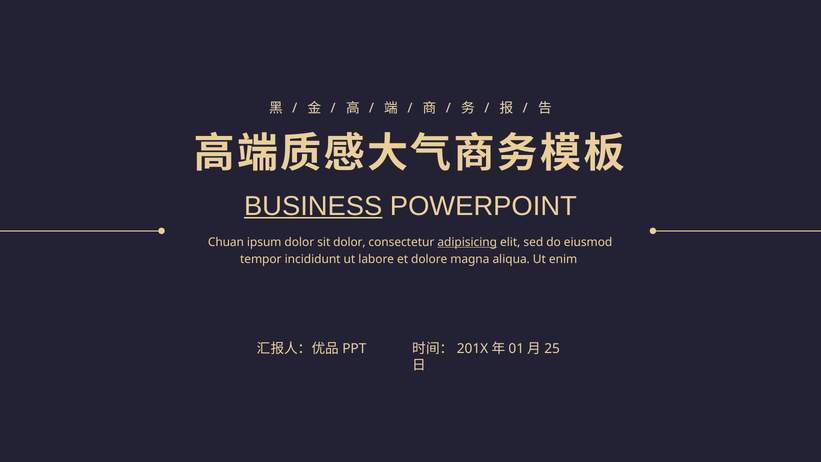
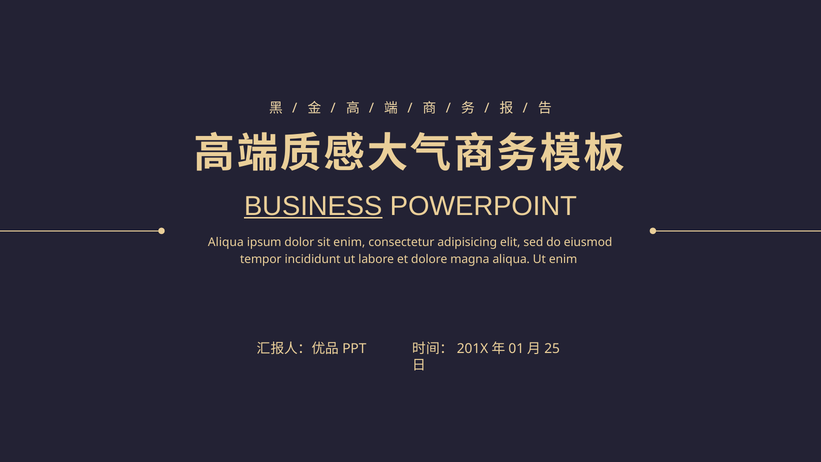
Chuan: Chuan -> Aliqua (226, 242)
sit dolor: dolor -> enim (349, 242)
adipisicing underline: present -> none (467, 242)
